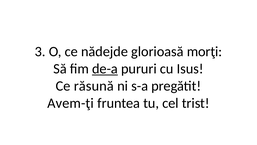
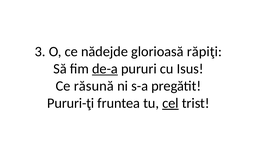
morţi: morţi -> răpiţi (204, 51)
Avem-ţi: Avem-ţi -> Pururi-ţi (71, 103)
cel underline: none -> present (170, 103)
